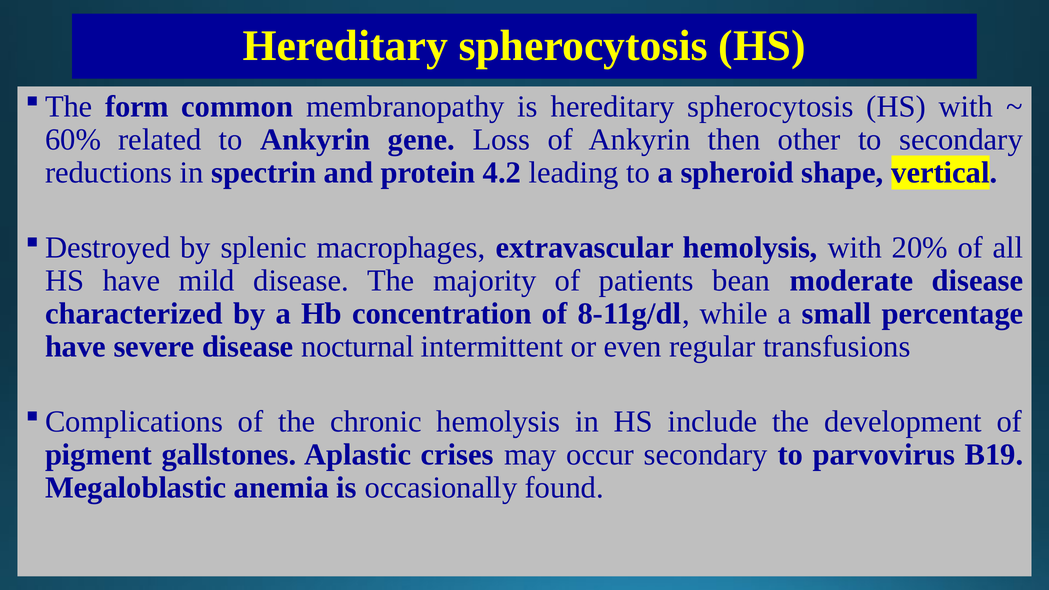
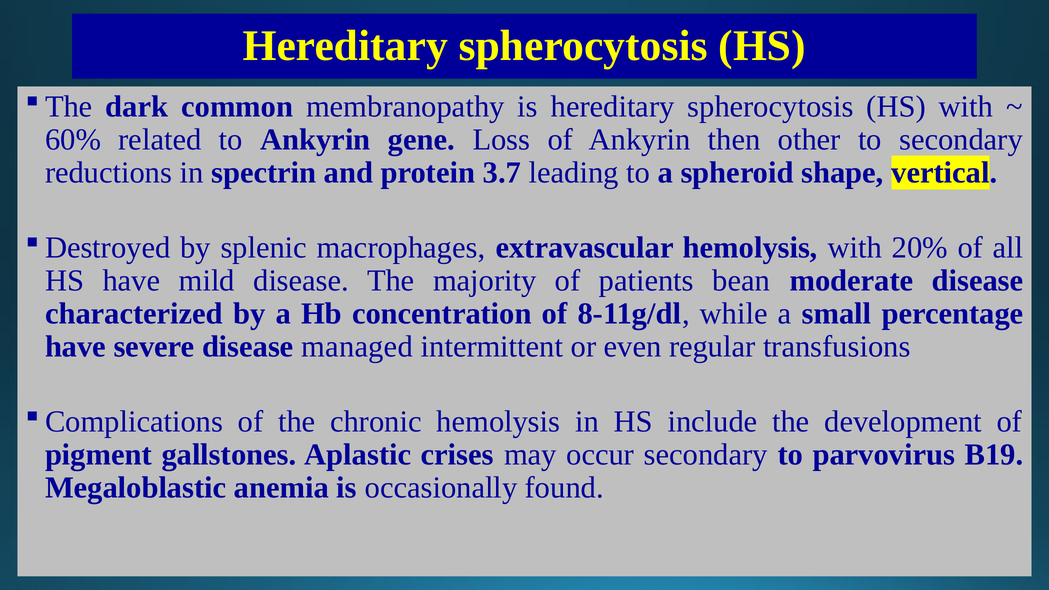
form: form -> dark (137, 107)
4.2: 4.2 -> 3.7 (502, 173)
nocturnal: nocturnal -> managed (357, 347)
